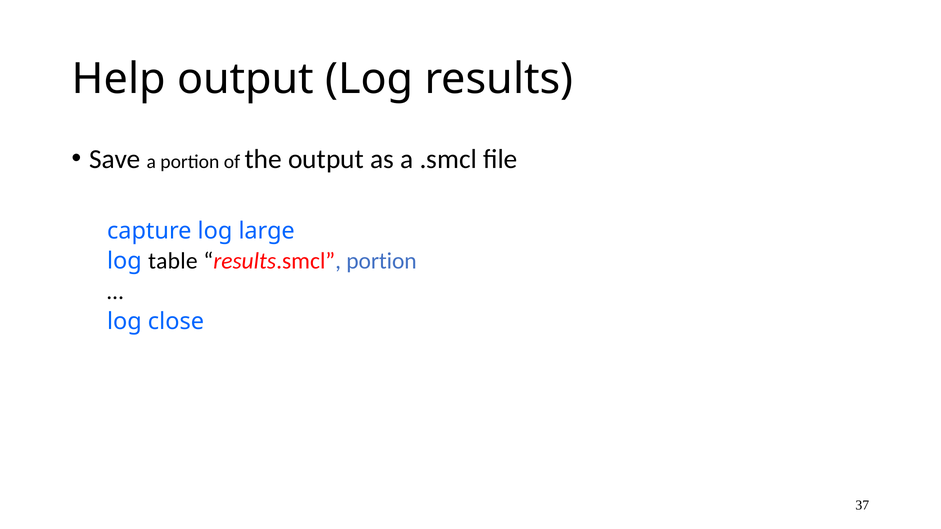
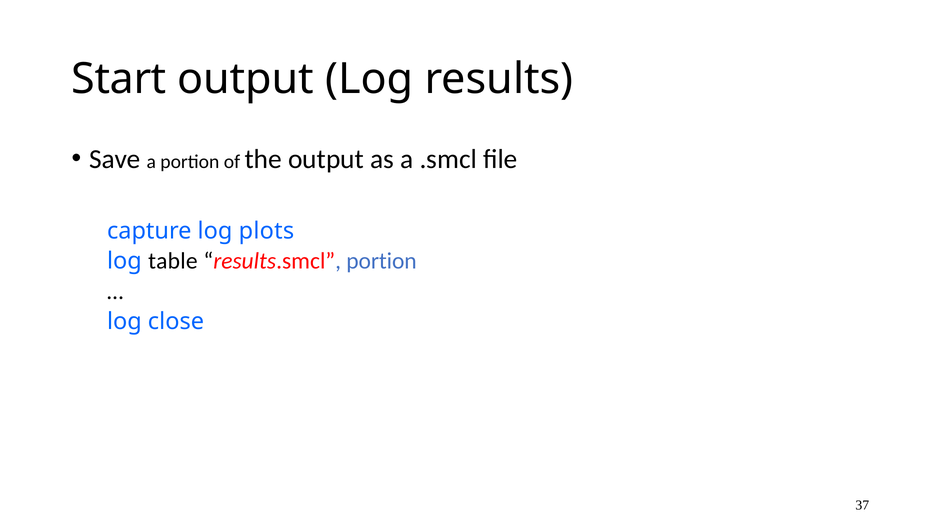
Help: Help -> Start (119, 79)
large: large -> plots (266, 231)
